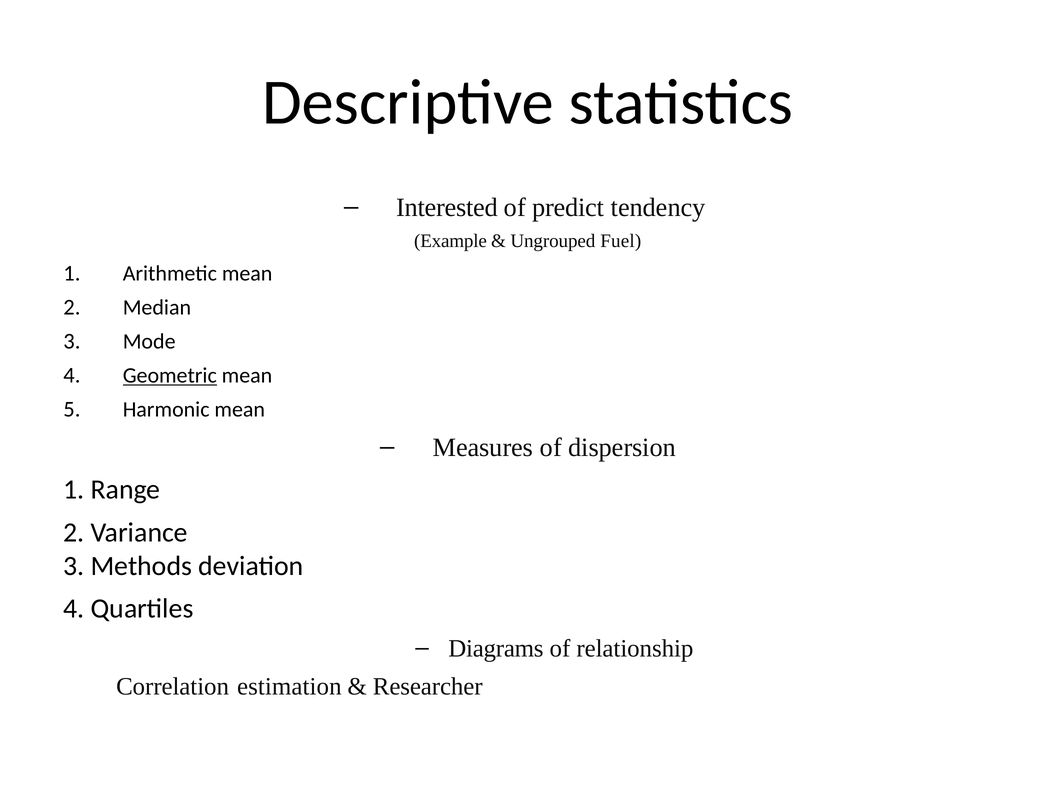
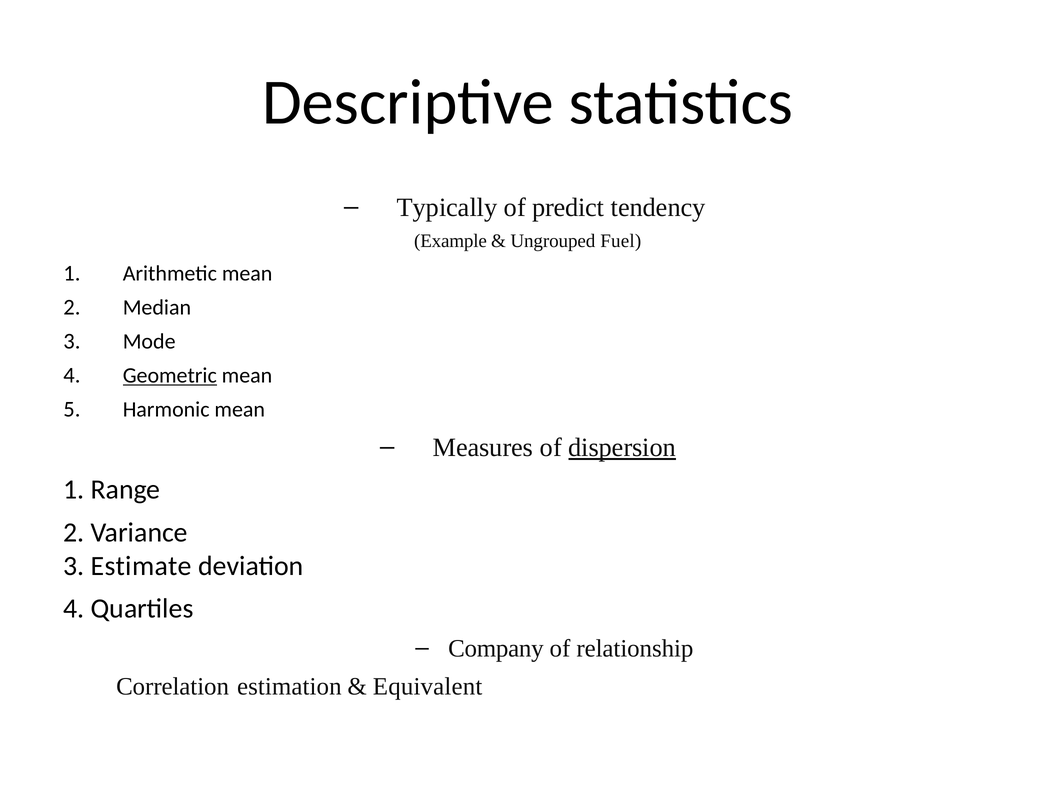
Interested: Interested -> Typically (447, 208)
dispersion underline: none -> present (622, 448)
Methods: Methods -> Estimate (141, 566)
Diagrams: Diagrams -> Company (496, 648)
Researcher: Researcher -> Equivalent (428, 687)
